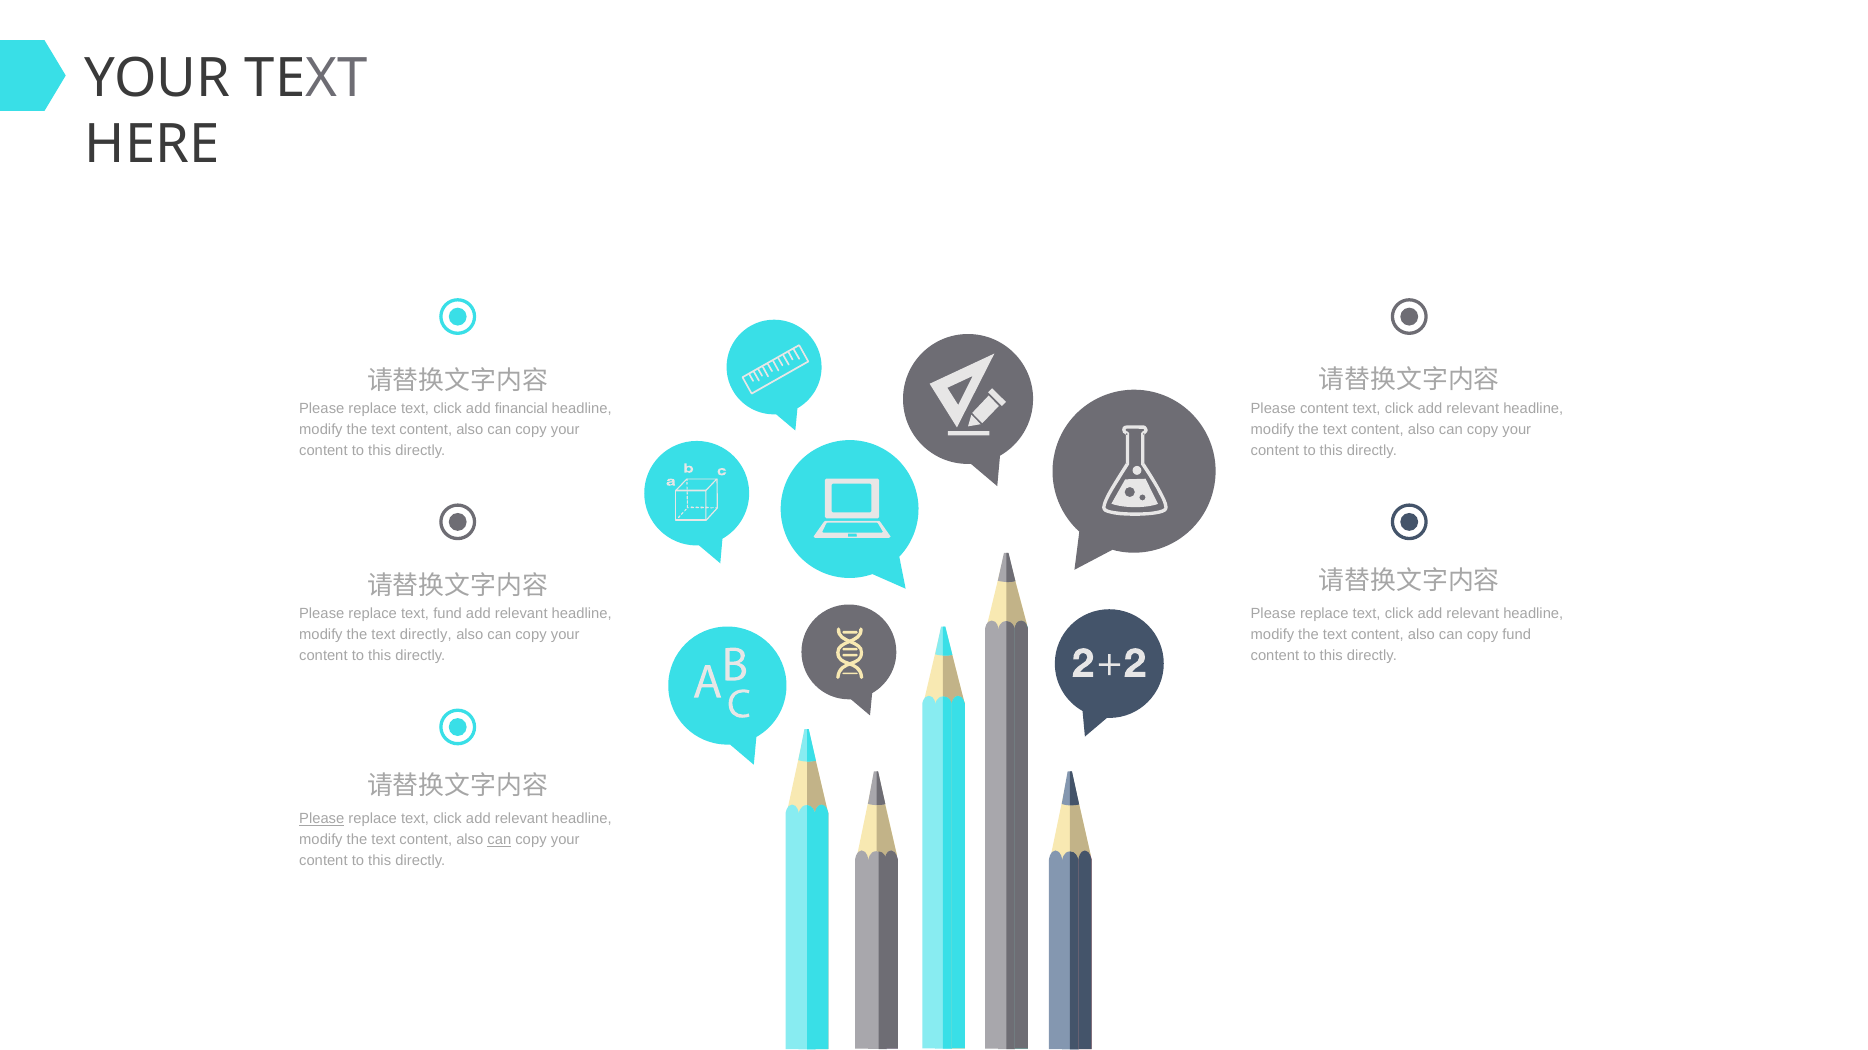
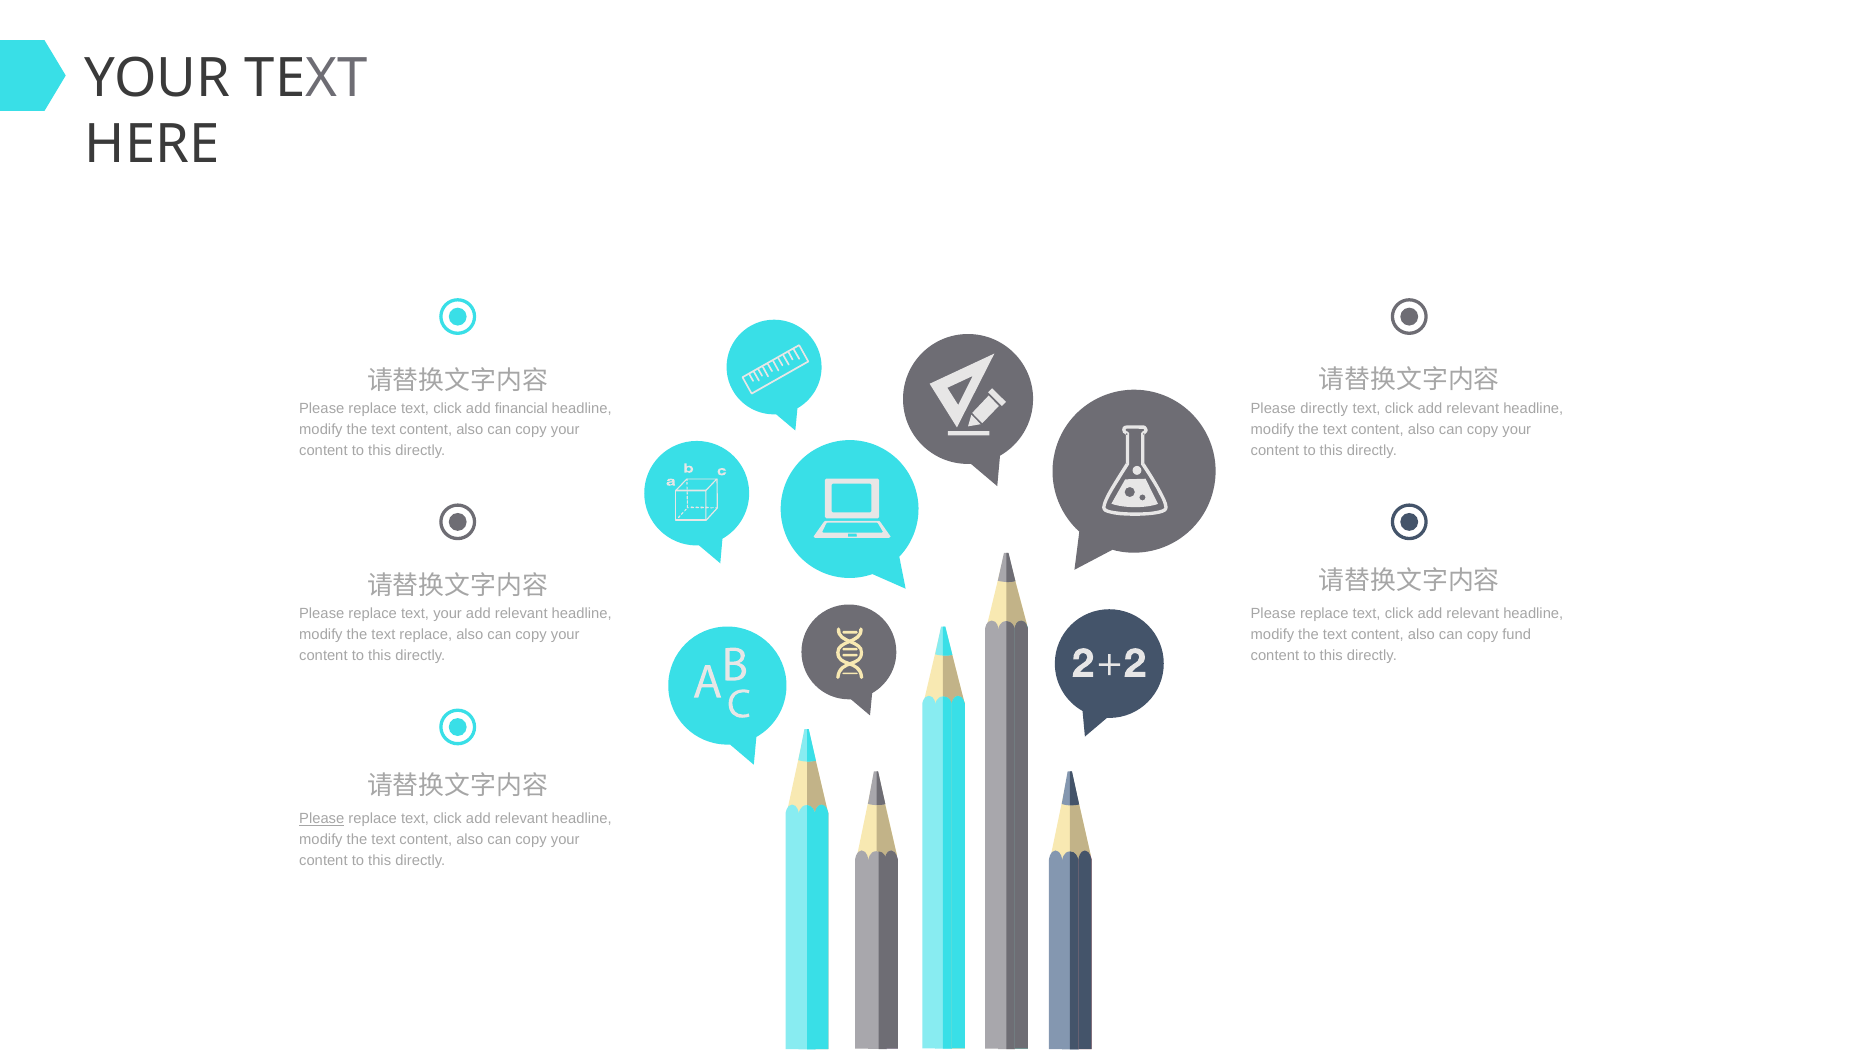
Please content: content -> directly (1324, 409)
text fund: fund -> your (448, 614)
text directly: directly -> replace (426, 635)
can underline: present -> none (499, 841)
